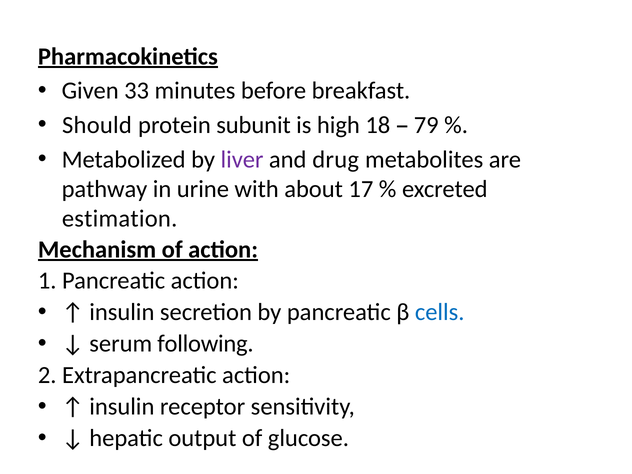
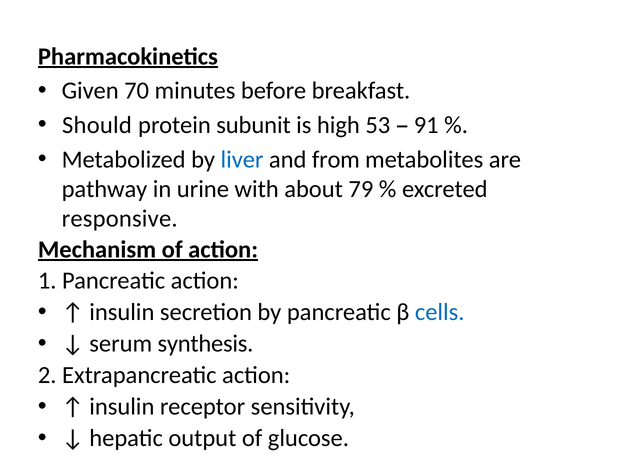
33: 33 -> 70 (137, 91)
18: 18 -> 53 (378, 125)
79: 79 -> 91 (426, 125)
liver colour: purple -> blue (242, 160)
drug: drug -> from (336, 160)
17: 17 -> 79 (361, 189)
estimation: estimation -> responsive (120, 218)
following: following -> synthesis (205, 344)
